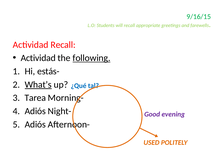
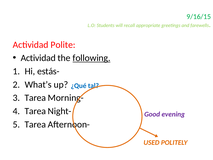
Actividad Recall: Recall -> Polite (63, 45)
What’s underline: present -> none (38, 84)
Adiós: Adiós -> Tarea (35, 111)
Adiós: Adiós -> Tarea (35, 124)
